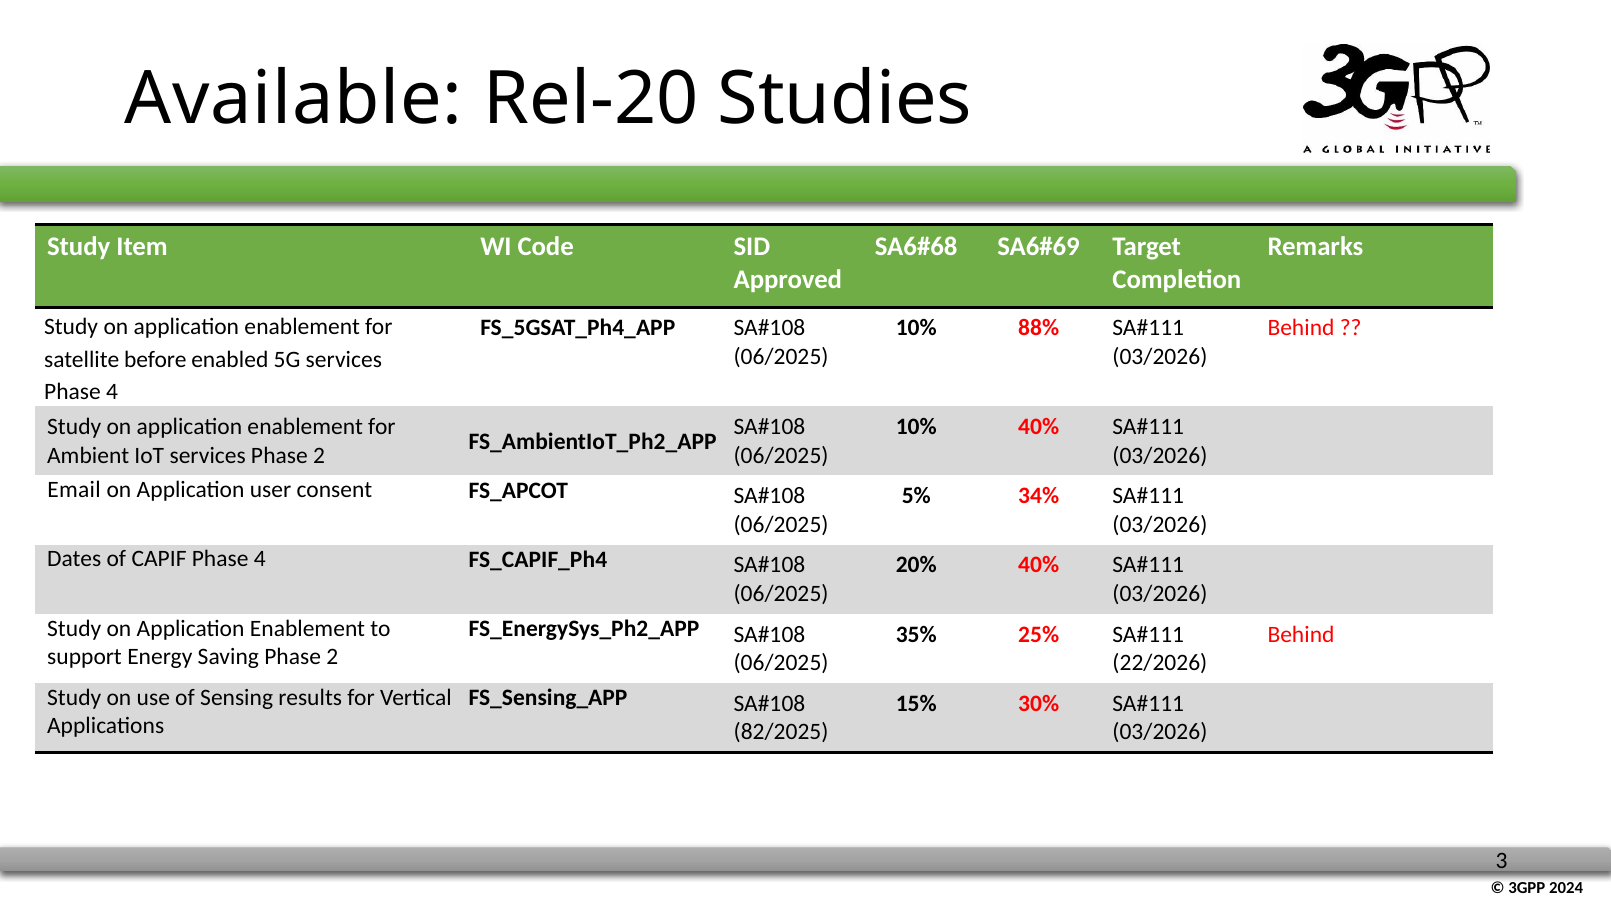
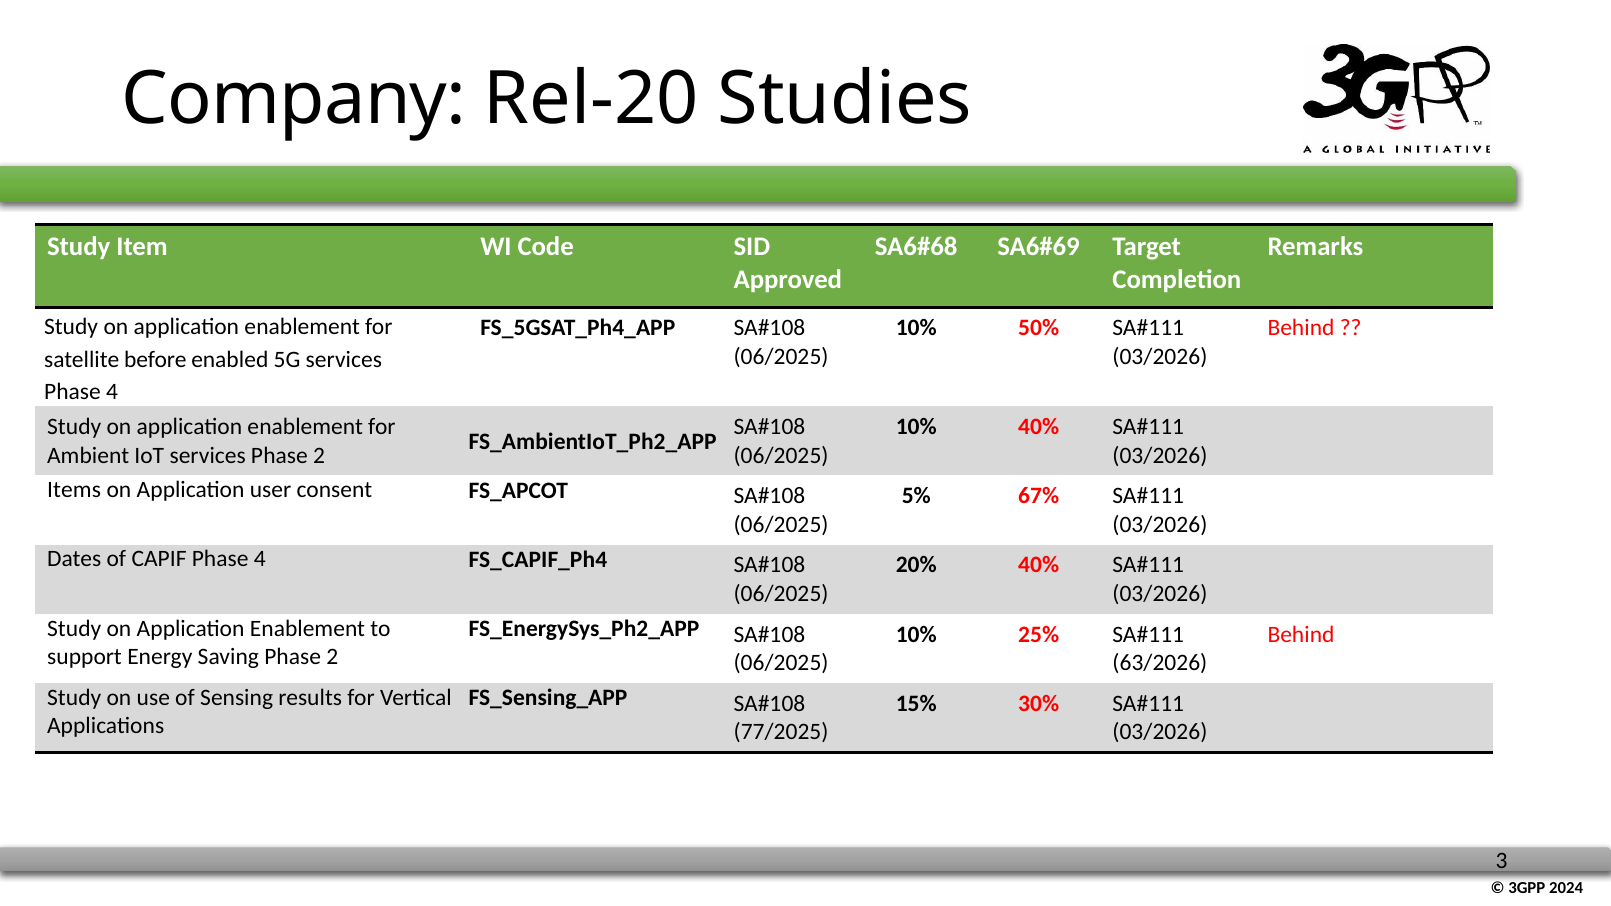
Available: Available -> Company (294, 100)
88%: 88% -> 50% (1039, 328)
Email: Email -> Items (74, 490)
34%: 34% -> 67% (1039, 496)
35%: 35% -> 10% (916, 635)
22/2026: 22/2026 -> 63/2026 (1160, 663)
82/2025: 82/2025 -> 77/2025 (781, 732)
